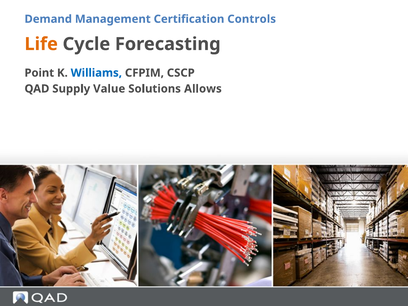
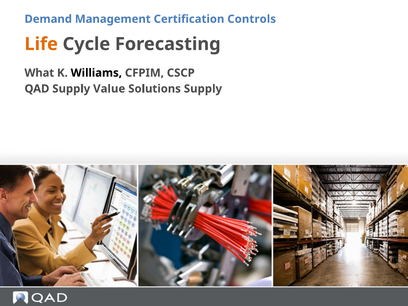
Point: Point -> What (39, 73)
Williams colour: blue -> black (96, 73)
Solutions Allows: Allows -> Supply (203, 89)
